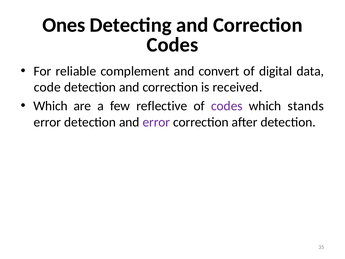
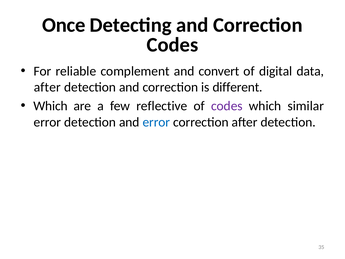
Ones: Ones -> Once (64, 25)
code: code -> after (47, 87)
received: received -> different (238, 87)
stands: stands -> similar (306, 106)
error colour: purple -> blue (156, 122)
